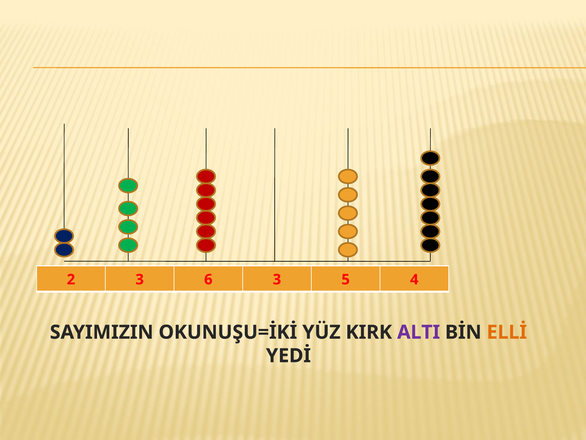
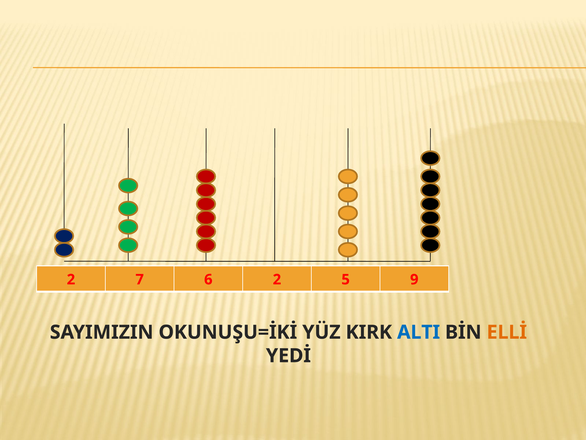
2 3: 3 -> 7 (140, 279)
6 3: 3 -> 2 (277, 279)
4: 4 -> 9 (414, 279)
ALTI colour: purple -> blue (419, 332)
